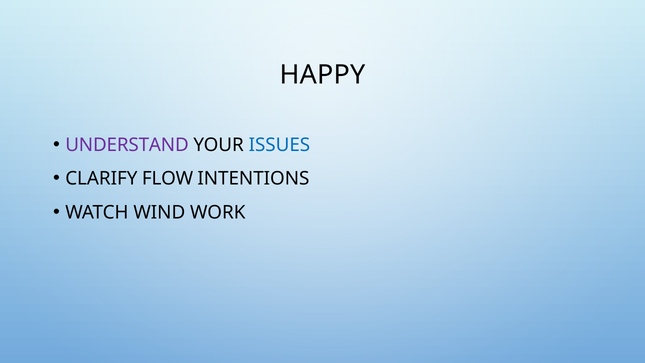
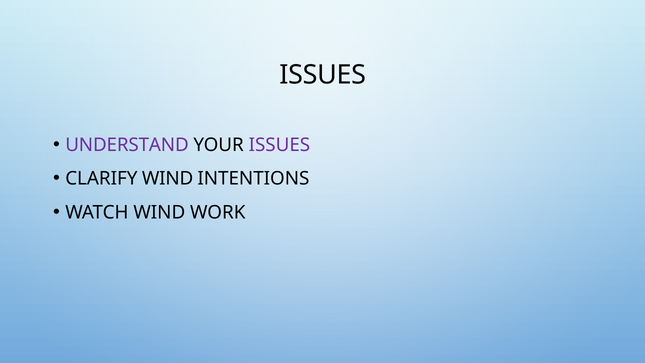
HAPPY: HAPPY -> ISSUES (323, 75)
ISSUES colour: blue -> purple (279, 145)
CLARIFY FLOW: FLOW -> WIND (168, 179)
